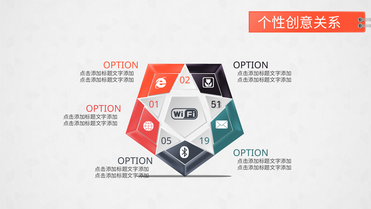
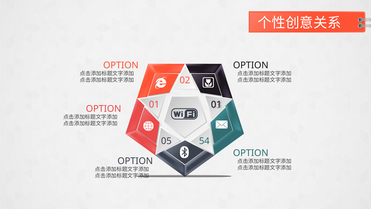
01 51: 51 -> 01 (216, 104)
19: 19 -> 54 (204, 141)
